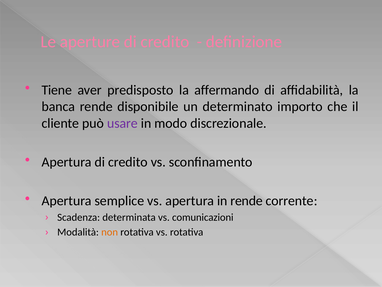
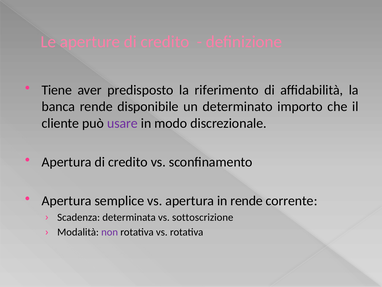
affermando: affermando -> riferimento (227, 90)
comunicazioni: comunicazioni -> sottoscrizione (203, 217)
non colour: orange -> purple (110, 232)
